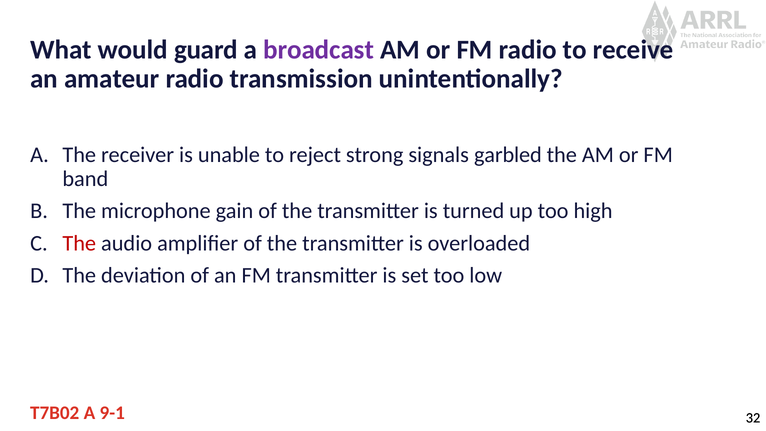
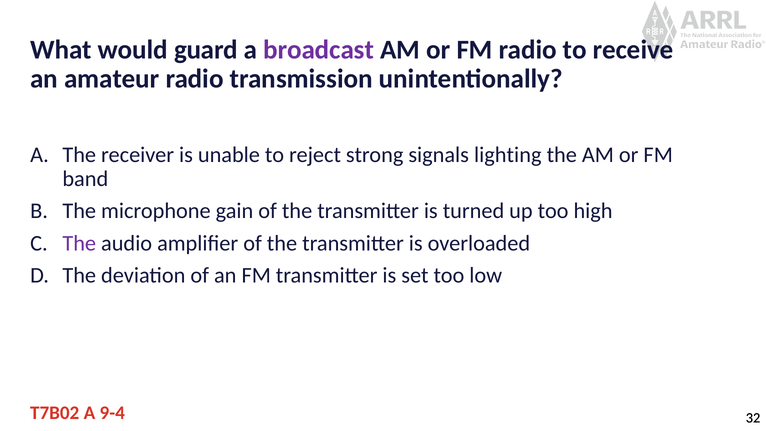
garbled: garbled -> lighting (508, 155)
The colour: red -> purple (79, 243)
9-1: 9-1 -> 9-4 (112, 413)
